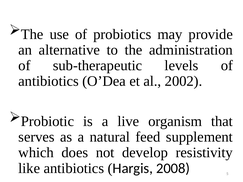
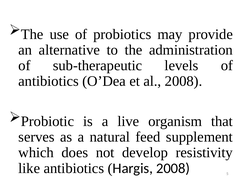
al 2002: 2002 -> 2008 (184, 81)
